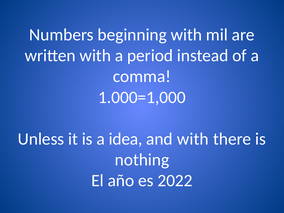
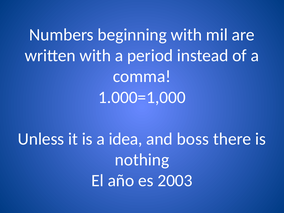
and with: with -> boss (193, 139)
2022: 2022 -> 2003 (175, 181)
